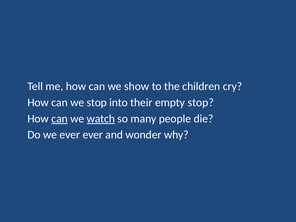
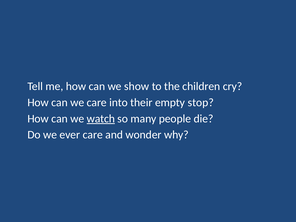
we stop: stop -> care (97, 103)
can underline: present -> none (60, 119)
ever ever: ever -> care (93, 135)
